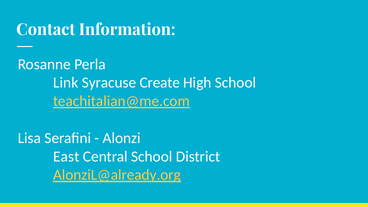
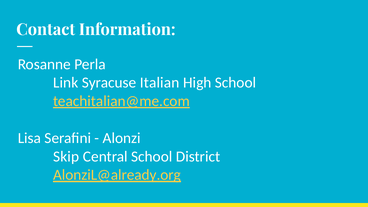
Create: Create -> Italian (160, 83)
East: East -> Skip (66, 157)
